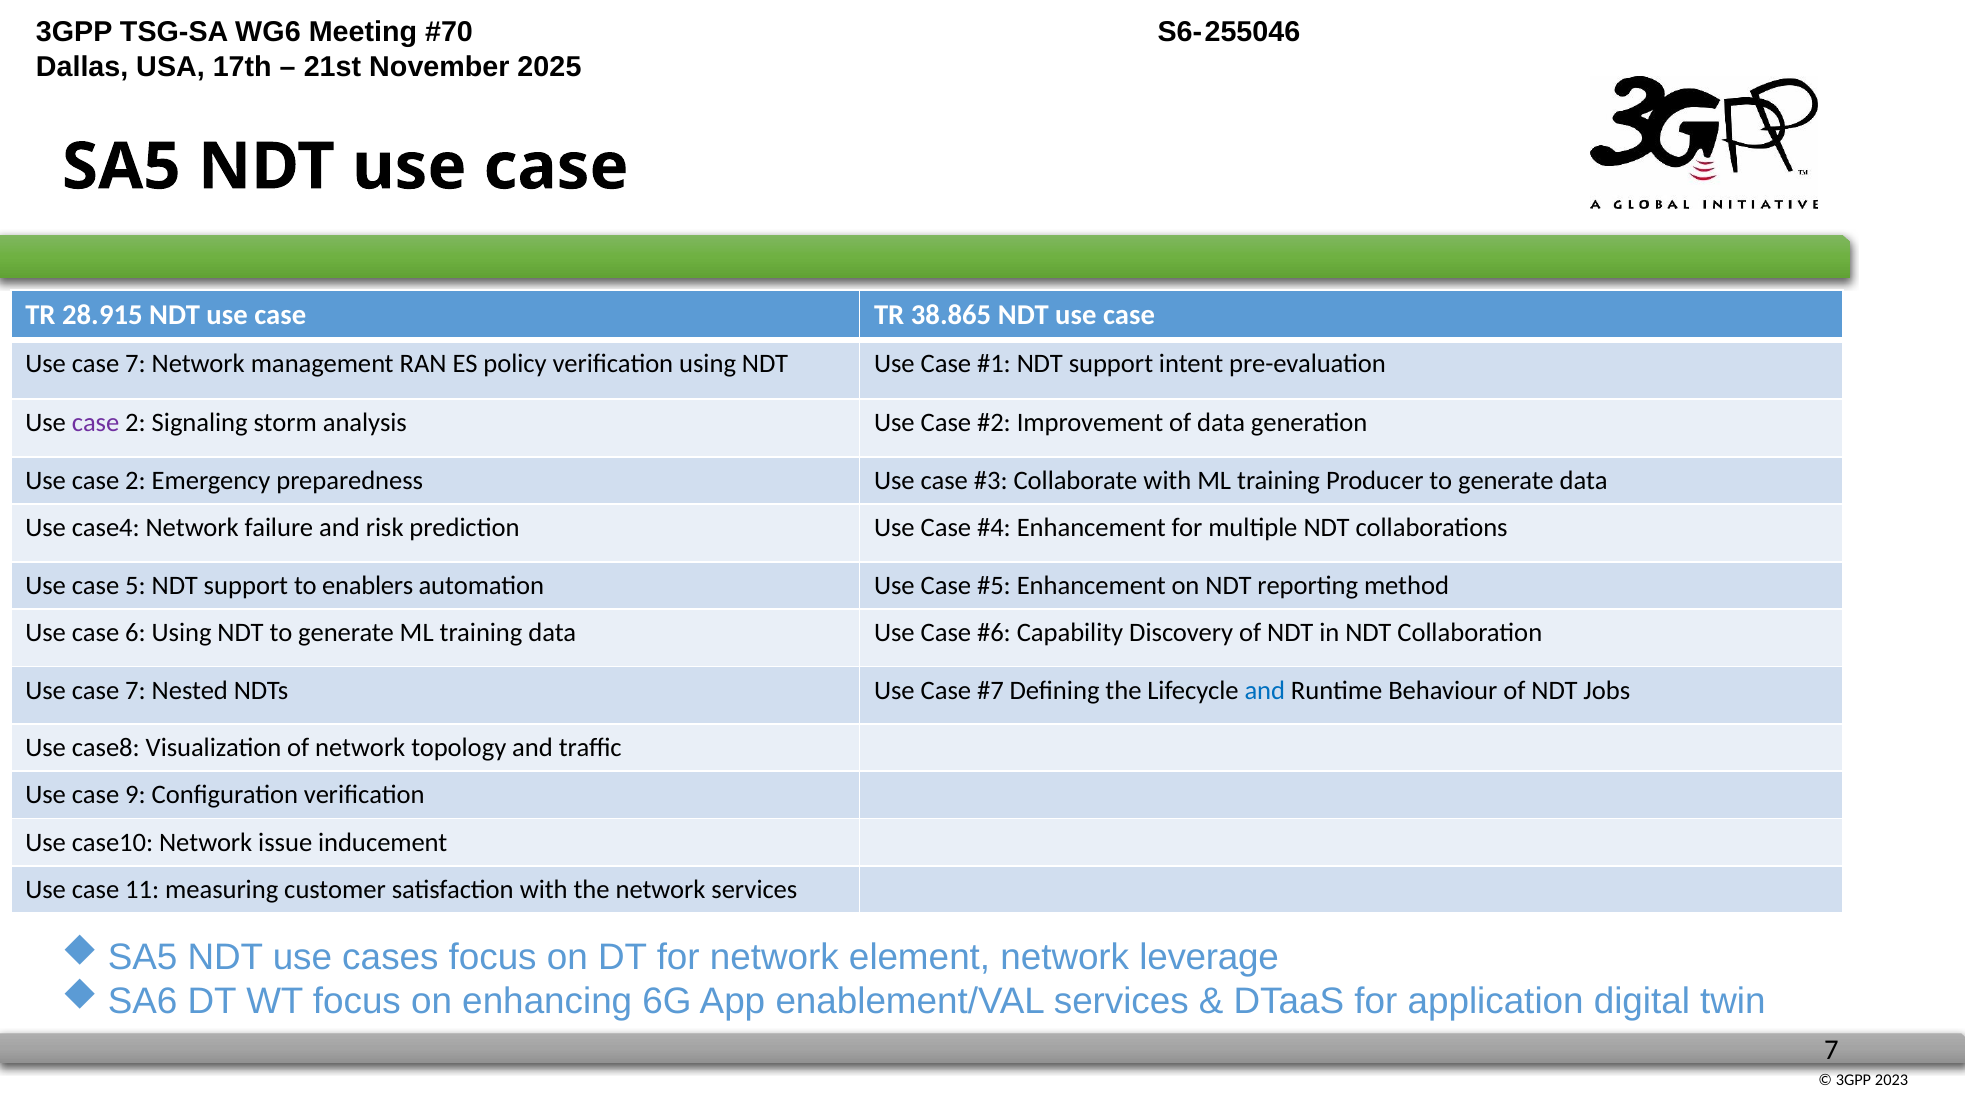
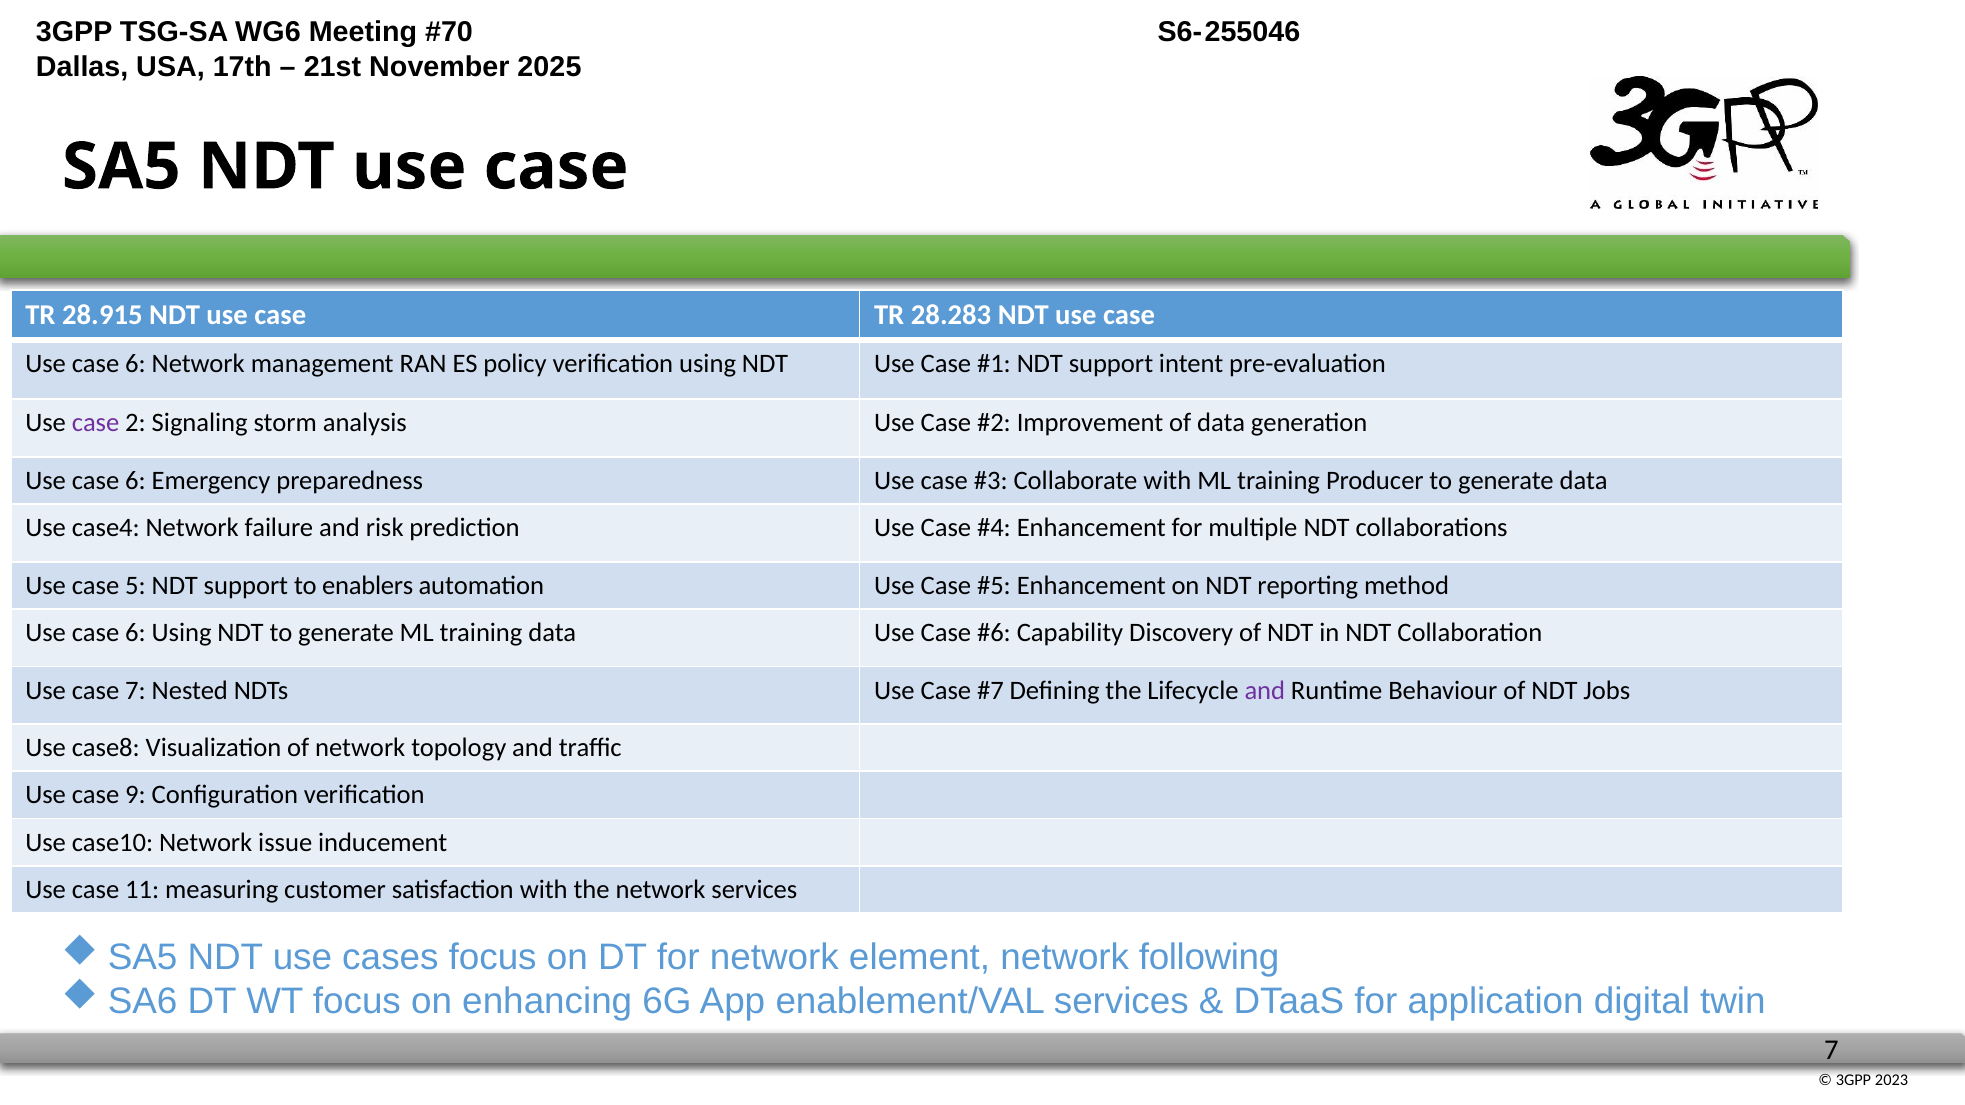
38.865: 38.865 -> 28.283 (951, 316)
7: 7 -> 6 (135, 364)
2: 2 -> 6 (135, 481)
and colour: blue -> purple (1265, 691)
leverage: leverage -> following (1209, 958)
